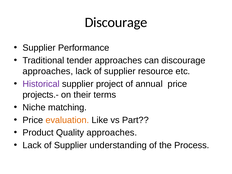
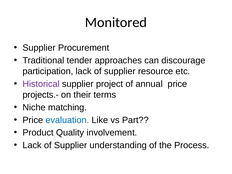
Discourage: Discourage -> Monitored (116, 22)
Performance: Performance -> Procurement (84, 48)
approaches: approaches -> participation (48, 71)
evaluation colour: orange -> blue (67, 120)
Quality approaches: approaches -> involvement (112, 133)
